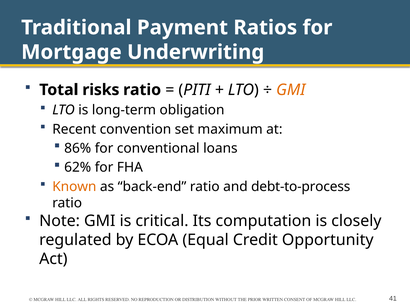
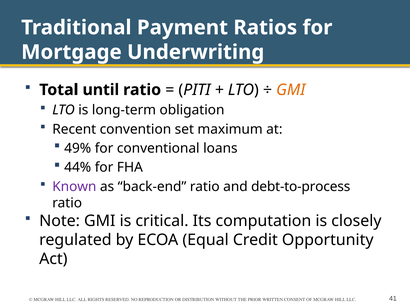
risks: risks -> until (101, 90)
86%: 86% -> 49% (78, 149)
62%: 62% -> 44% (78, 168)
Known colour: orange -> purple (74, 187)
